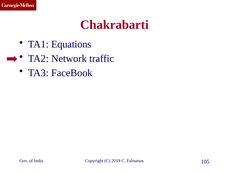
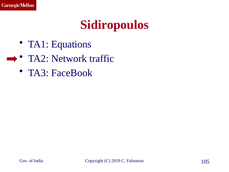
Chakrabarti: Chakrabarti -> Sidiropoulos (114, 25)
